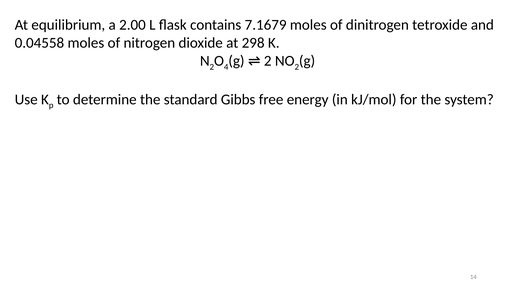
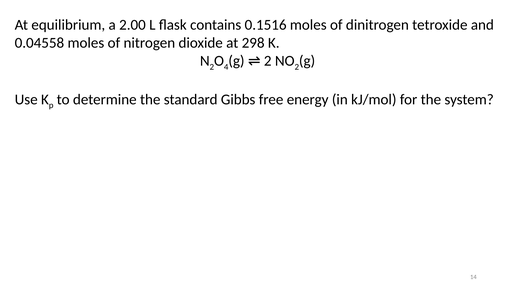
7.1679: 7.1679 -> 0.1516 (266, 25)
